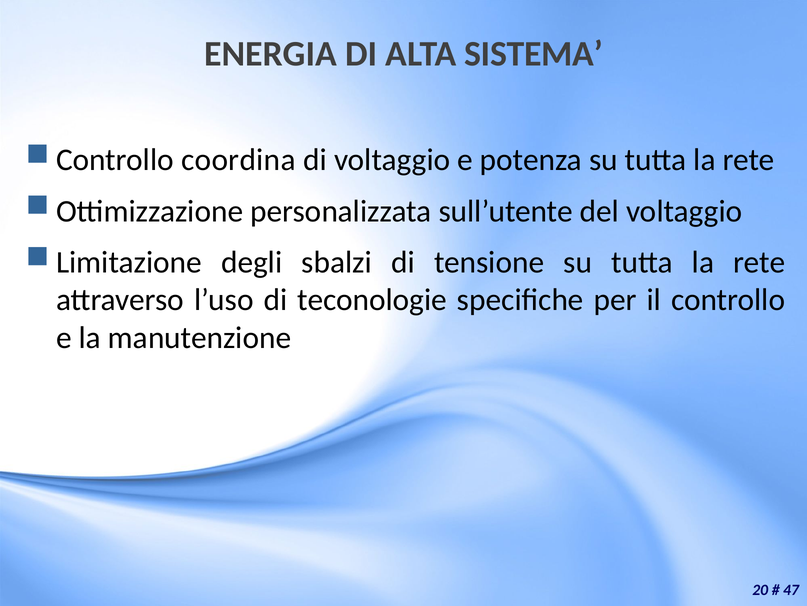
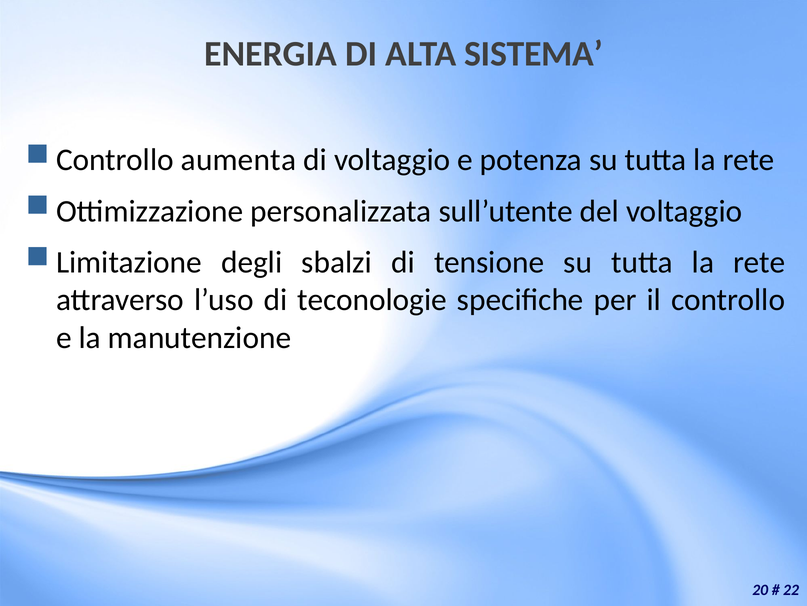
coordina: coordina -> aumenta (238, 160)
47: 47 -> 22 (791, 589)
